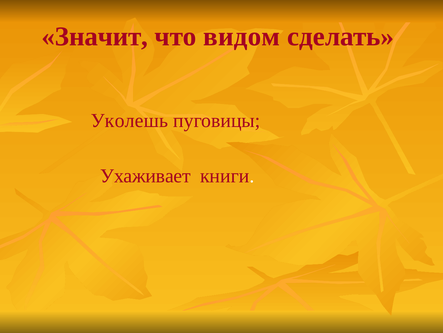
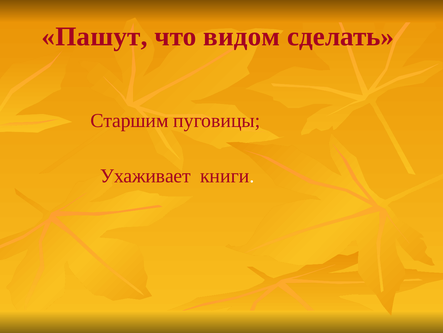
Значит: Значит -> Пашут (95, 36)
Уколешь: Уколешь -> Старшим (130, 121)
